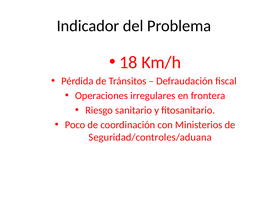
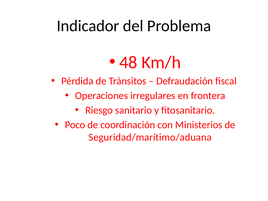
18: 18 -> 48 (128, 62)
Seguridad/controles/aduana: Seguridad/controles/aduana -> Seguridad/marítimo/aduana (150, 137)
